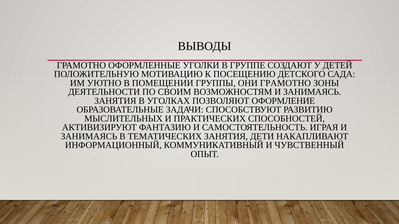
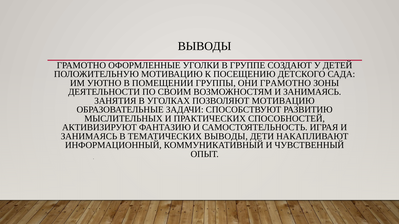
ПОЗВОЛЯЮТ ОФОРМЛЕНИЕ: ОФОРМЛЕНИЕ -> МОТИВАЦИЮ (283, 101)
ТЕМАТИЧЕСКИХ ЗАНЯТИЯ: ЗАНЯТИЯ -> ВЫВОДЫ (226, 137)
